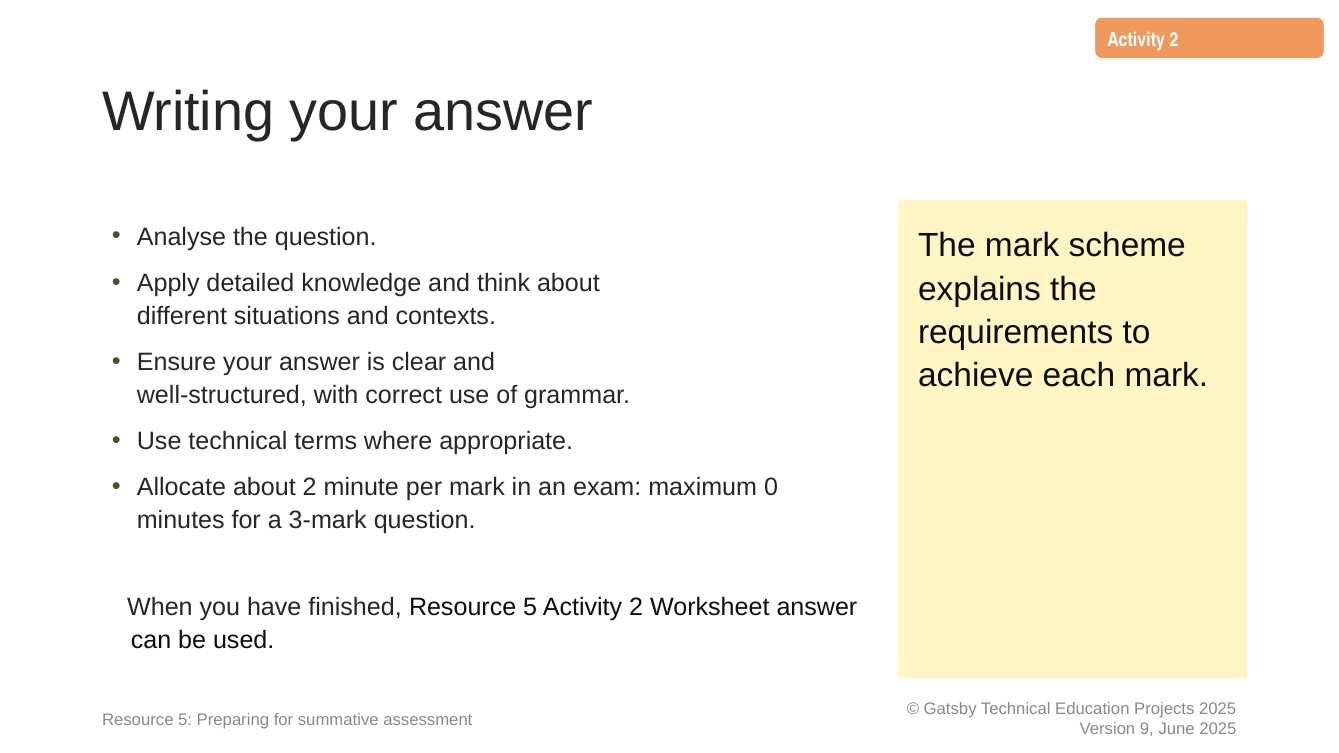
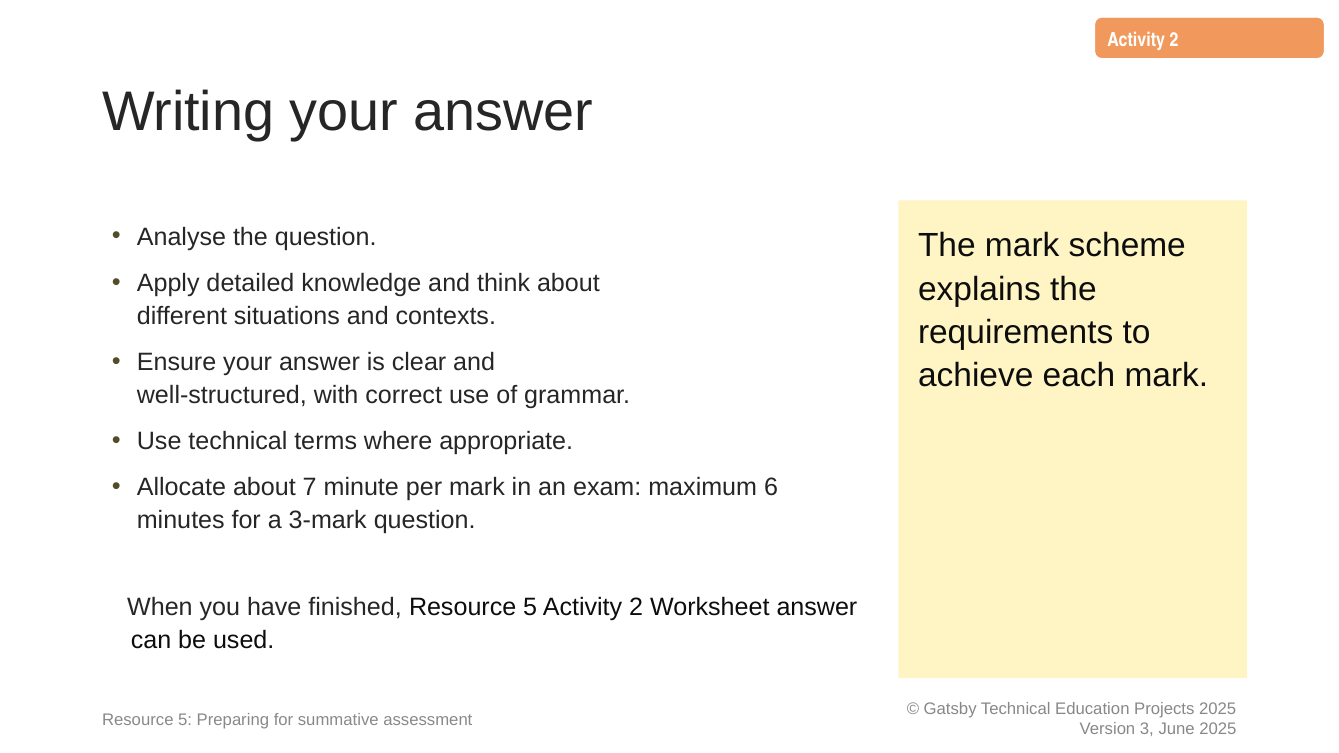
about 2: 2 -> 7 (310, 488)
0: 0 -> 6 (771, 488)
9: 9 -> 3 (1147, 729)
